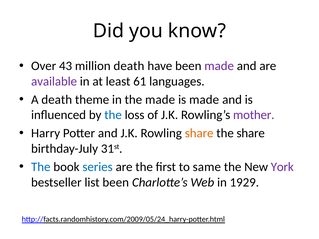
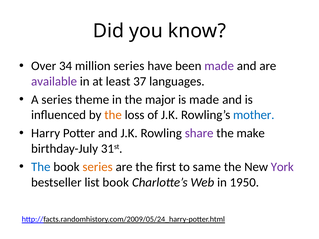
43: 43 -> 34 (66, 66)
million death: death -> series (129, 66)
61: 61 -> 37 (140, 81)
A death: death -> series (57, 100)
the made: made -> major (160, 100)
the colour: blue -> orange (113, 115)
mother colour: purple -> blue (254, 115)
share colour: orange -> purple (199, 133)
the share: share -> make (251, 133)
series colour: blue -> orange (98, 167)
list been: been -> book (116, 183)
1929: 1929 -> 1950 (244, 183)
